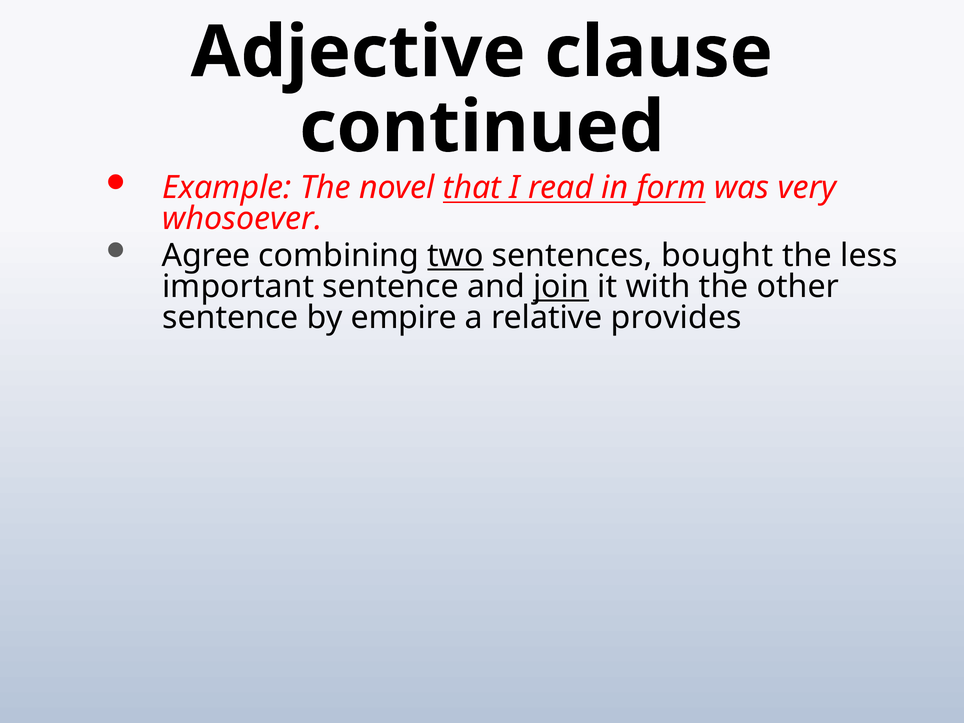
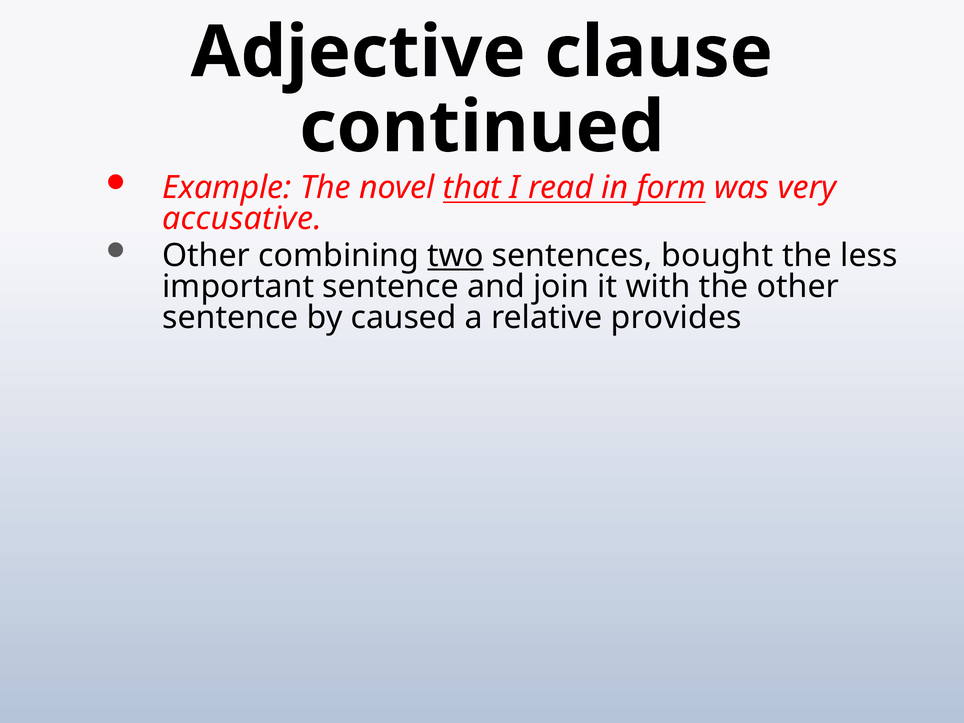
whosoever: whosoever -> accusative (242, 218)
Agree: Agree -> Other (206, 256)
join underline: present -> none (561, 287)
empire: empire -> caused (404, 317)
